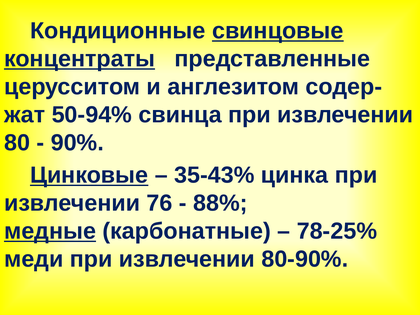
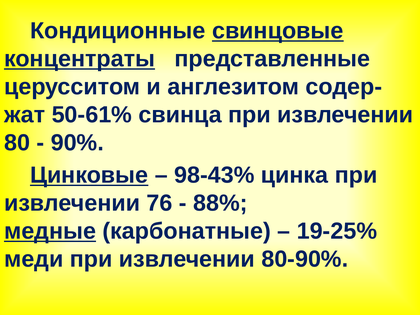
50-94%: 50-94% -> 50-61% (92, 115)
35-43%: 35-43% -> 98-43% (214, 175)
78-25%: 78-25% -> 19-25% (337, 231)
